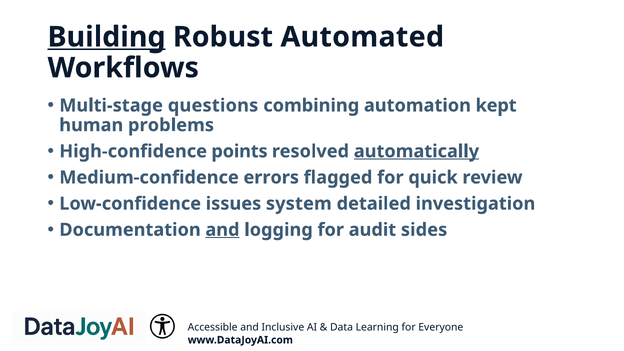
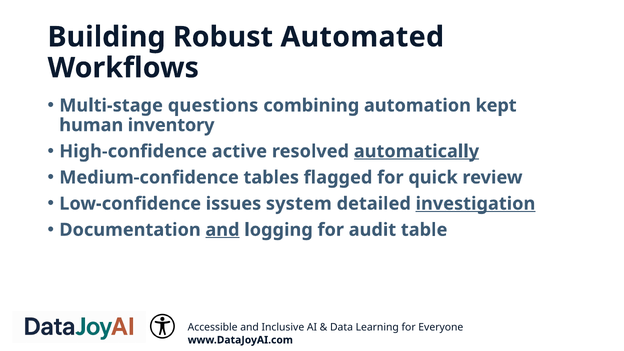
Building underline: present -> none (107, 37)
problems: problems -> inventory (171, 125)
points: points -> active (239, 151)
errors: errors -> tables (271, 177)
investigation underline: none -> present (475, 204)
sides: sides -> table (424, 230)
